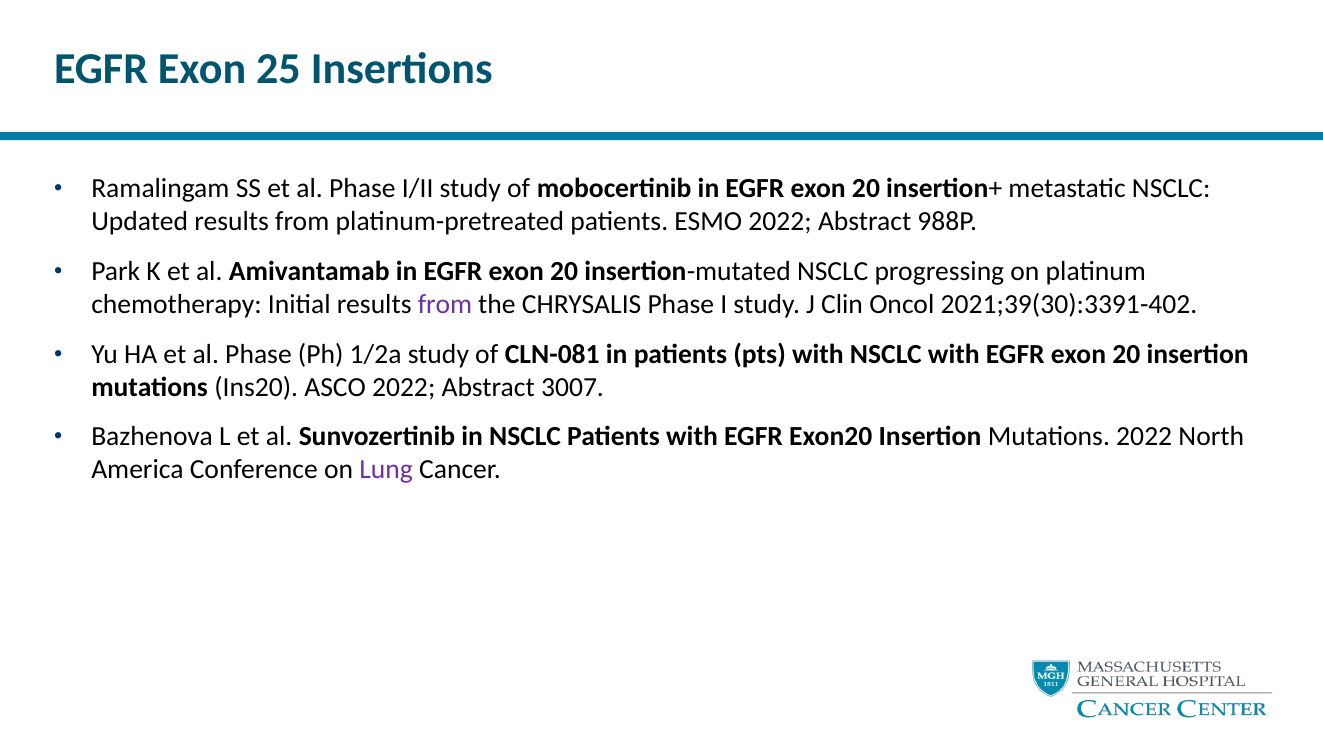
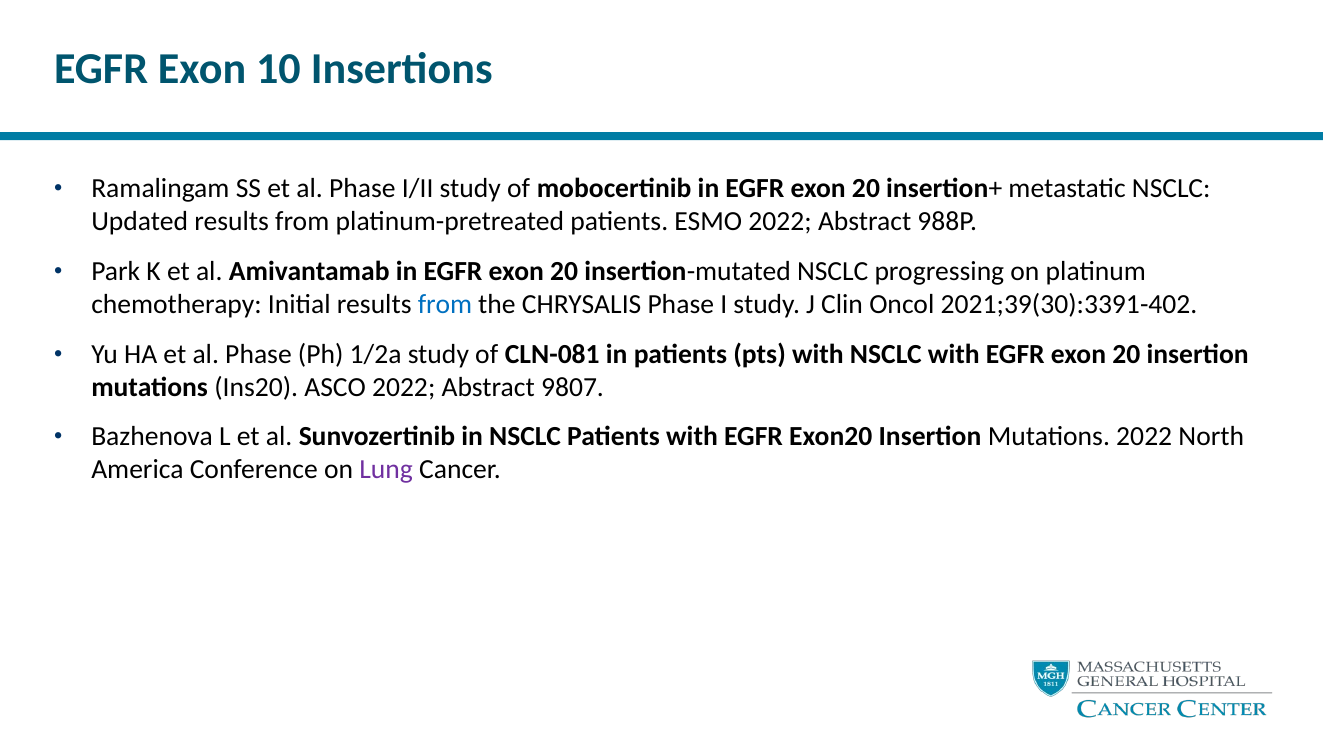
25: 25 -> 10 (278, 69)
from colour: purple -> blue (445, 305)
3007: 3007 -> 9807 (572, 387)
